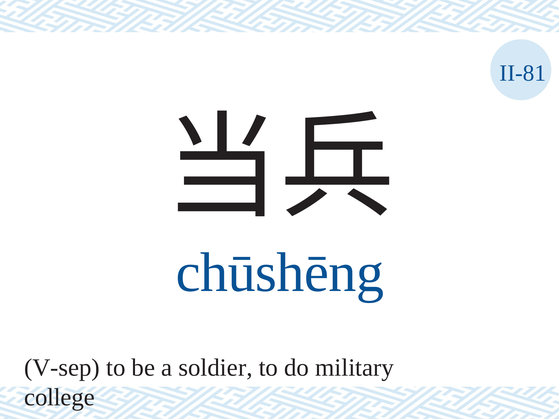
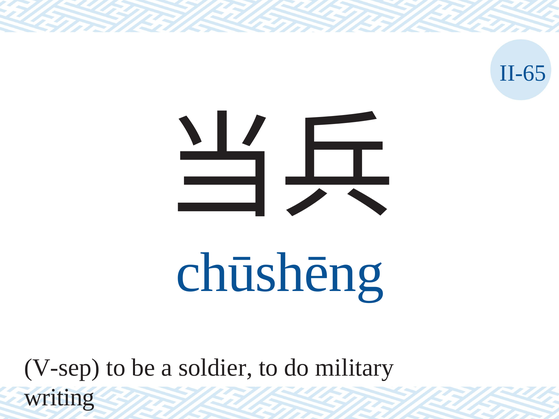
II-81: II-81 -> II-65 (523, 73)
college: college -> writing (59, 398)
